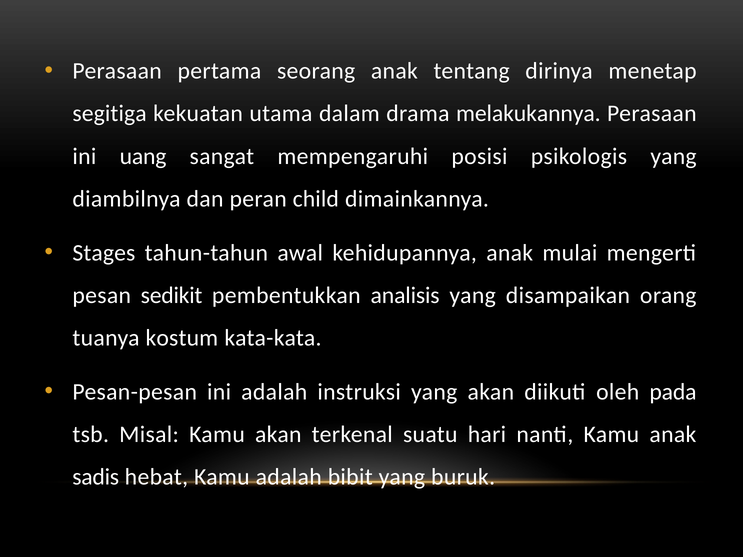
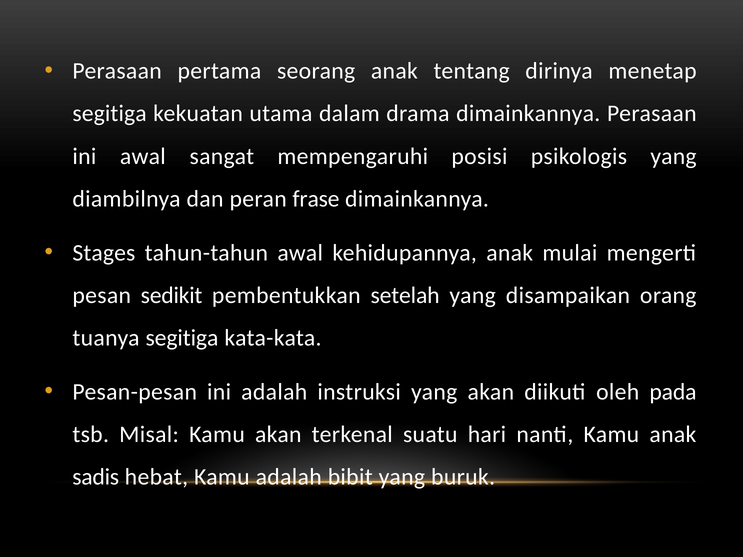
drama melakukannya: melakukannya -> dimainkannya (528, 114)
ini uang: uang -> awal (143, 156)
child: child -> frase (316, 199)
analisis: analisis -> setelah (405, 296)
tuanya kostum: kostum -> segitiga (182, 338)
